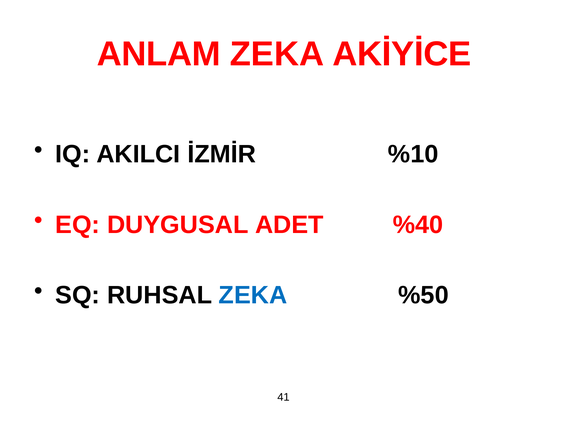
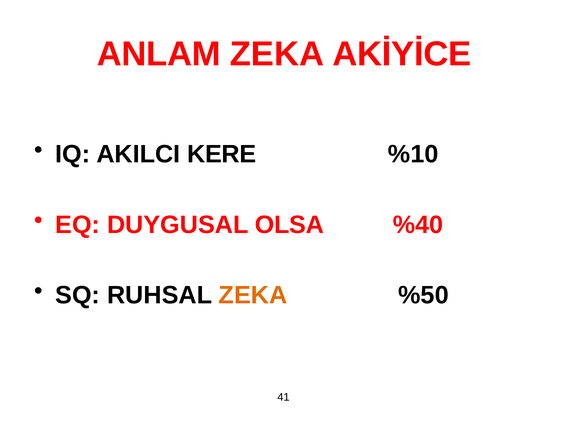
İZMİR: İZMİR -> KERE (222, 154)
ADET: ADET -> OLSA (289, 225)
ZEKA colour: blue -> orange (253, 295)
